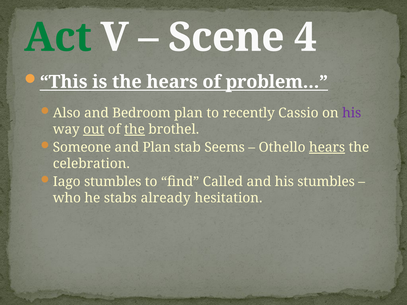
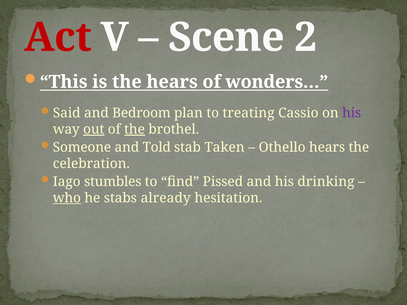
Act colour: green -> red (58, 37)
4: 4 -> 2 (305, 37)
problem…: problem… -> wonders… (277, 82)
Also: Also -> Said (67, 113)
recently: recently -> treating (249, 113)
and Plan: Plan -> Told (157, 147)
Seems: Seems -> Taken (225, 147)
hears underline: present -> none (327, 147)
Called: Called -> Pissed (223, 182)
his stumbles: stumbles -> drinking (326, 182)
who underline: none -> present (67, 198)
